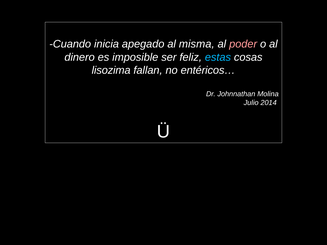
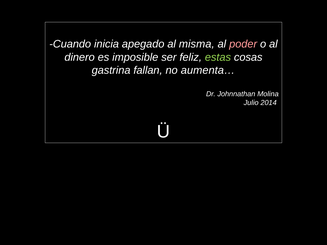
estas colour: light blue -> light green (218, 57)
lisozima: lisozima -> gastrina (111, 70)
entéricos…: entéricos… -> aumenta… (208, 70)
